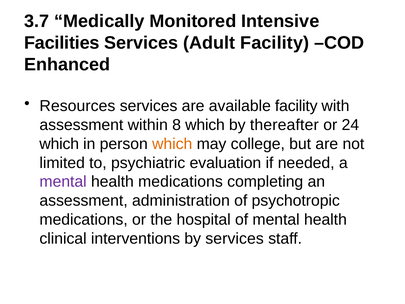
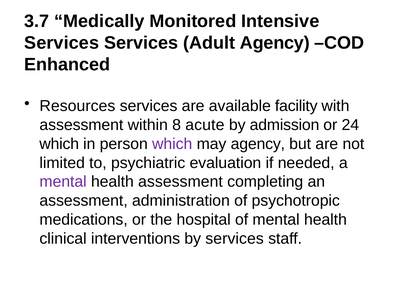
Facilities: Facilities -> Services (62, 43)
Adult Facility: Facility -> Agency (275, 43)
8 which: which -> acute (205, 125)
thereafter: thereafter -> admission (285, 125)
which colour: orange -> purple (172, 144)
may college: college -> agency (258, 144)
health medications: medications -> assessment (180, 182)
